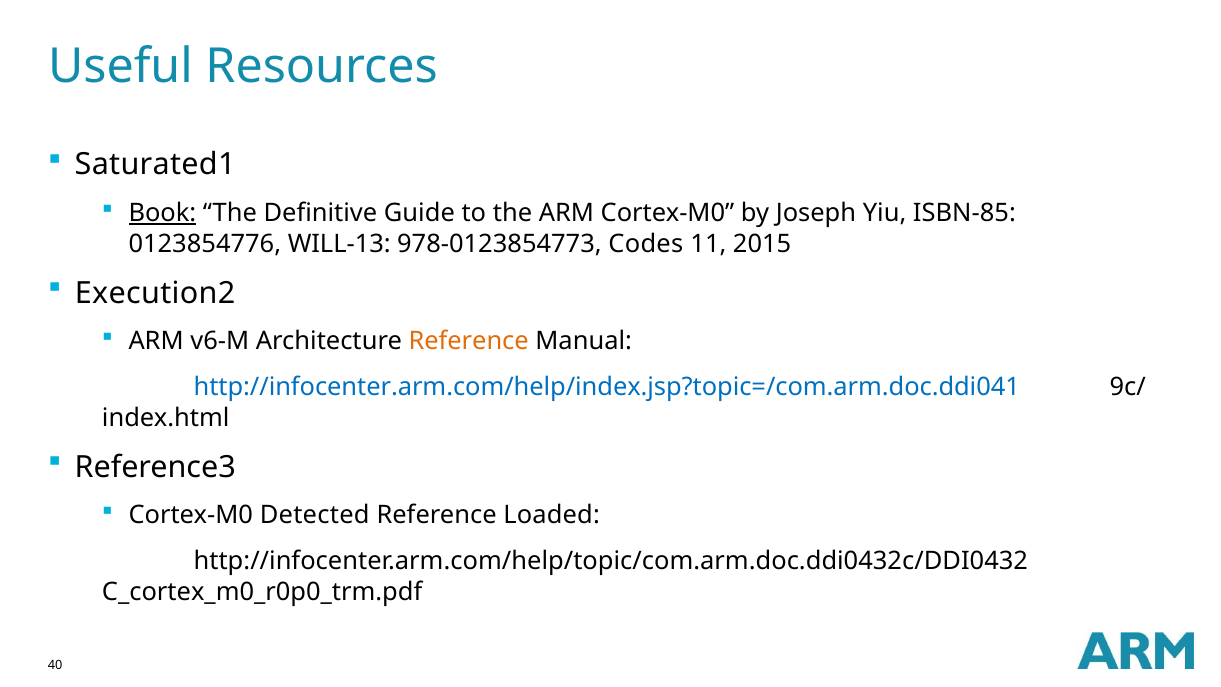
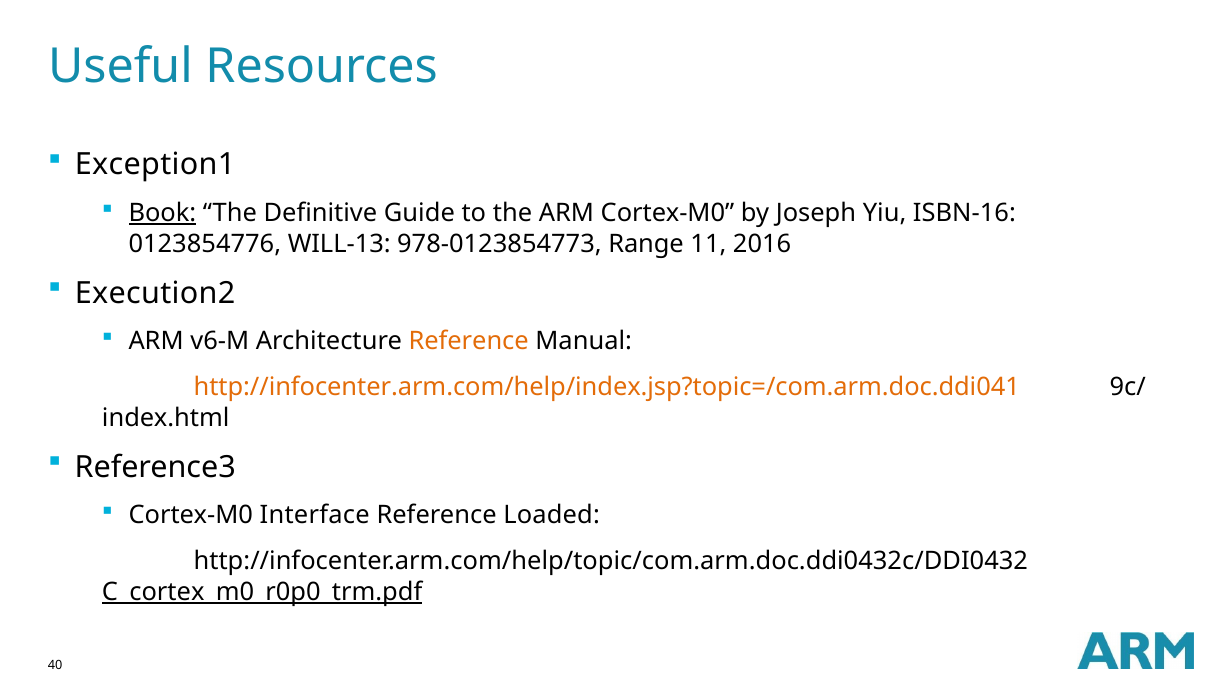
Saturated1: Saturated1 -> Exception1 (155, 165)
ISBN-85: ISBN-85 -> ISBN-16 (964, 213)
Codes: Codes -> Range (646, 244)
2015: 2015 -> 2016 (762, 244)
http://infocenter.arm.com/help/index.jsp?topic=/com.arm.doc.ddi041 colour: blue -> orange (607, 387)
Detected: Detected -> Interface (315, 516)
C_cortex_m0_r0p0_trm.pdf underline: none -> present (262, 592)
